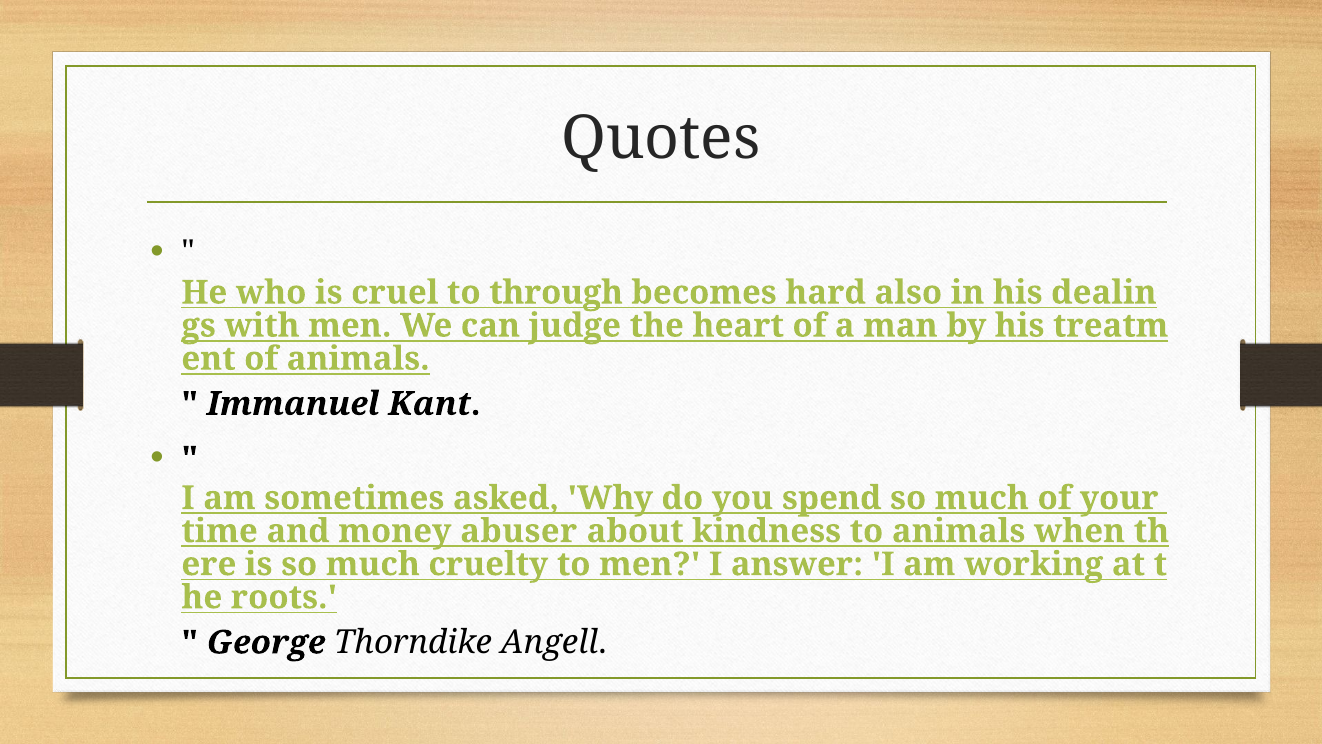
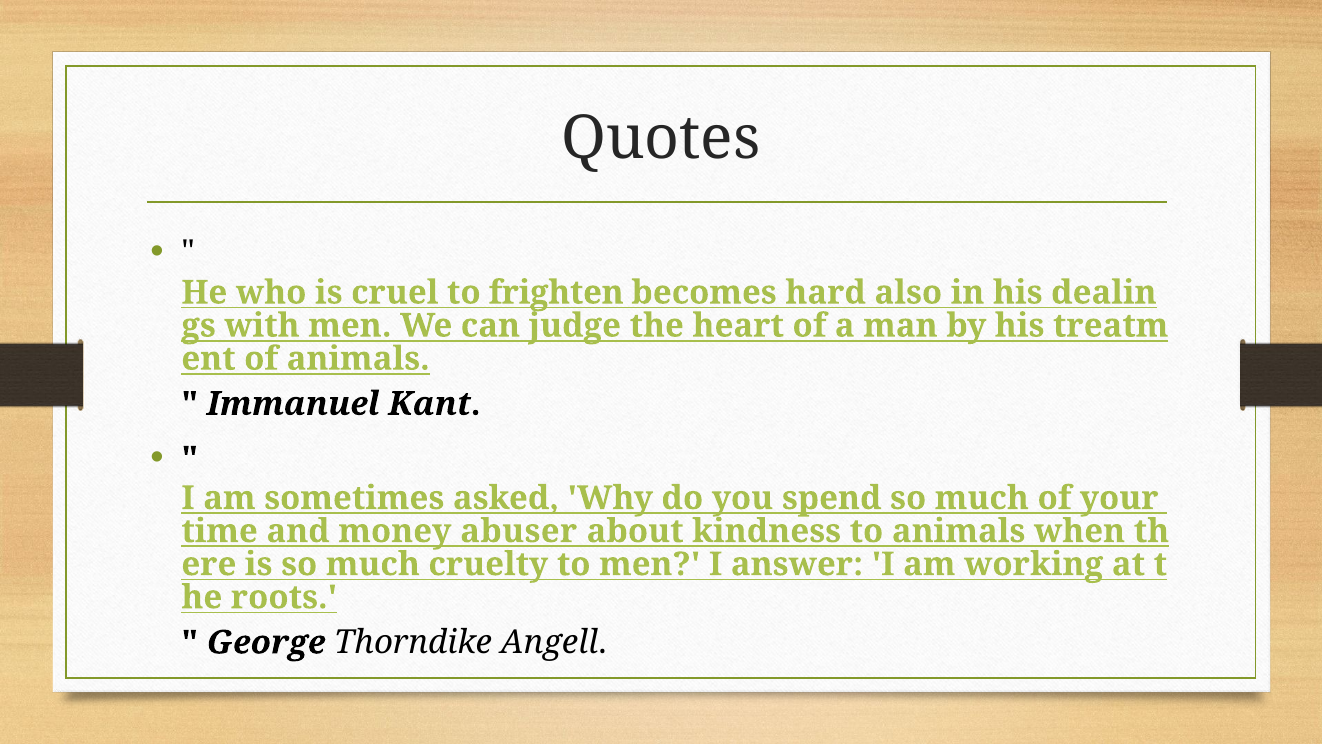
through: through -> frighten (556, 292)
